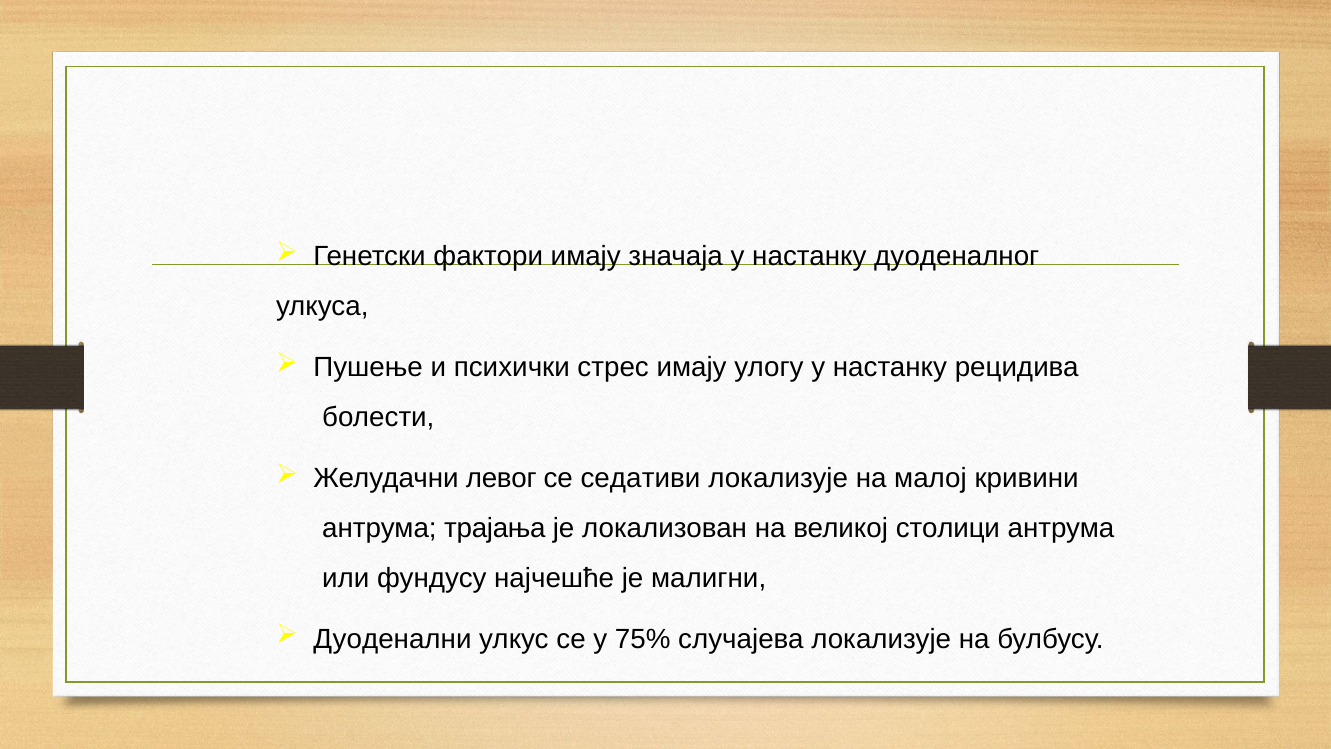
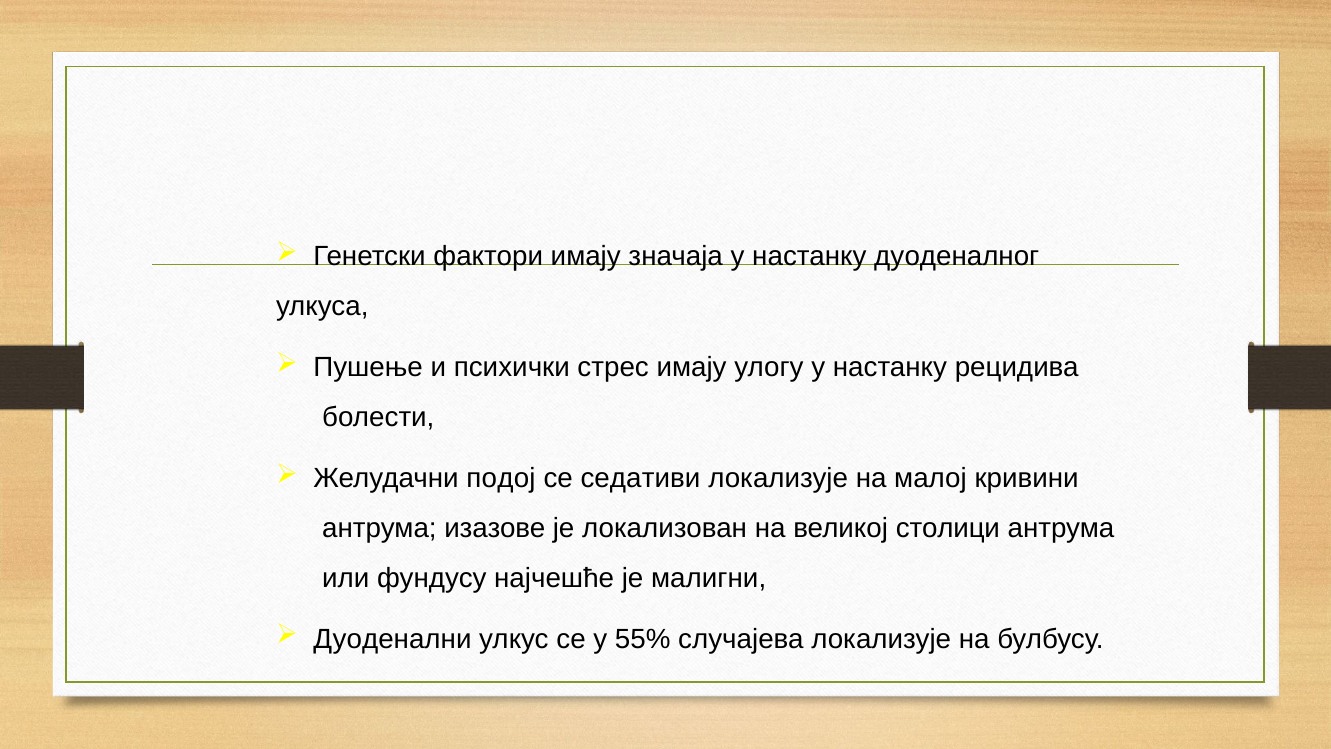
левог: левог -> подој (501, 478)
трајања: трајања -> изазове (495, 528)
75%: 75% -> 55% (643, 639)
